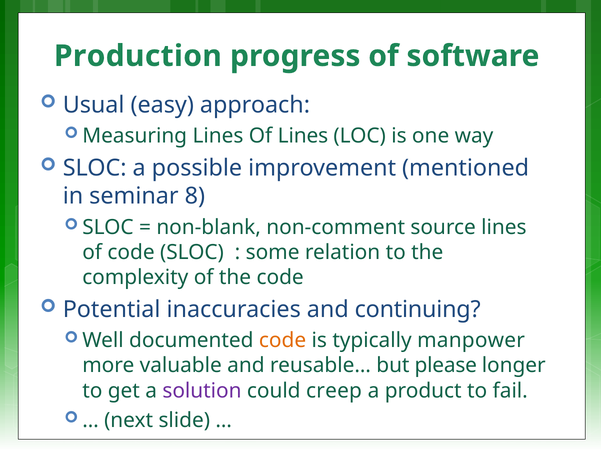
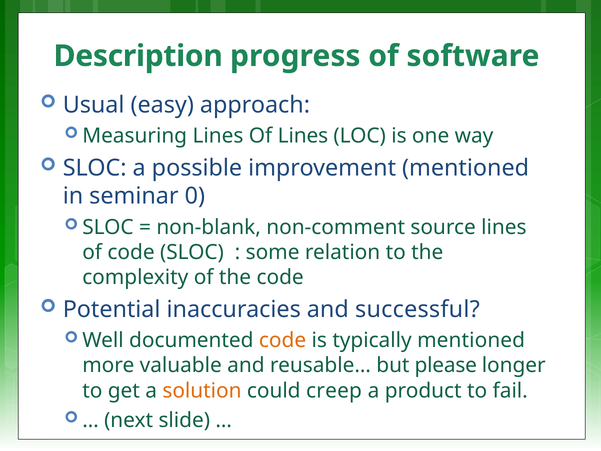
Production: Production -> Description (138, 56)
8: 8 -> 0 (195, 196)
continuing: continuing -> successful (417, 309)
typically manpower: manpower -> mentioned (471, 340)
solution colour: purple -> orange (202, 390)
